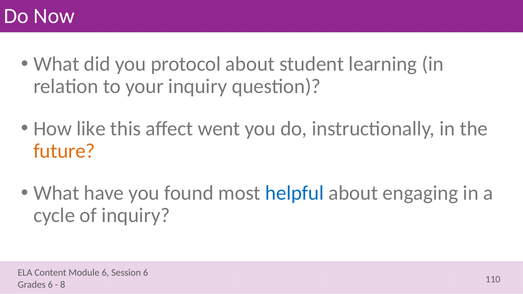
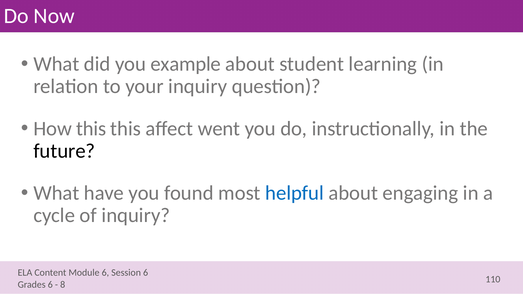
protocol: protocol -> example (186, 64)
How like: like -> this (91, 129)
future colour: orange -> black (64, 151)
